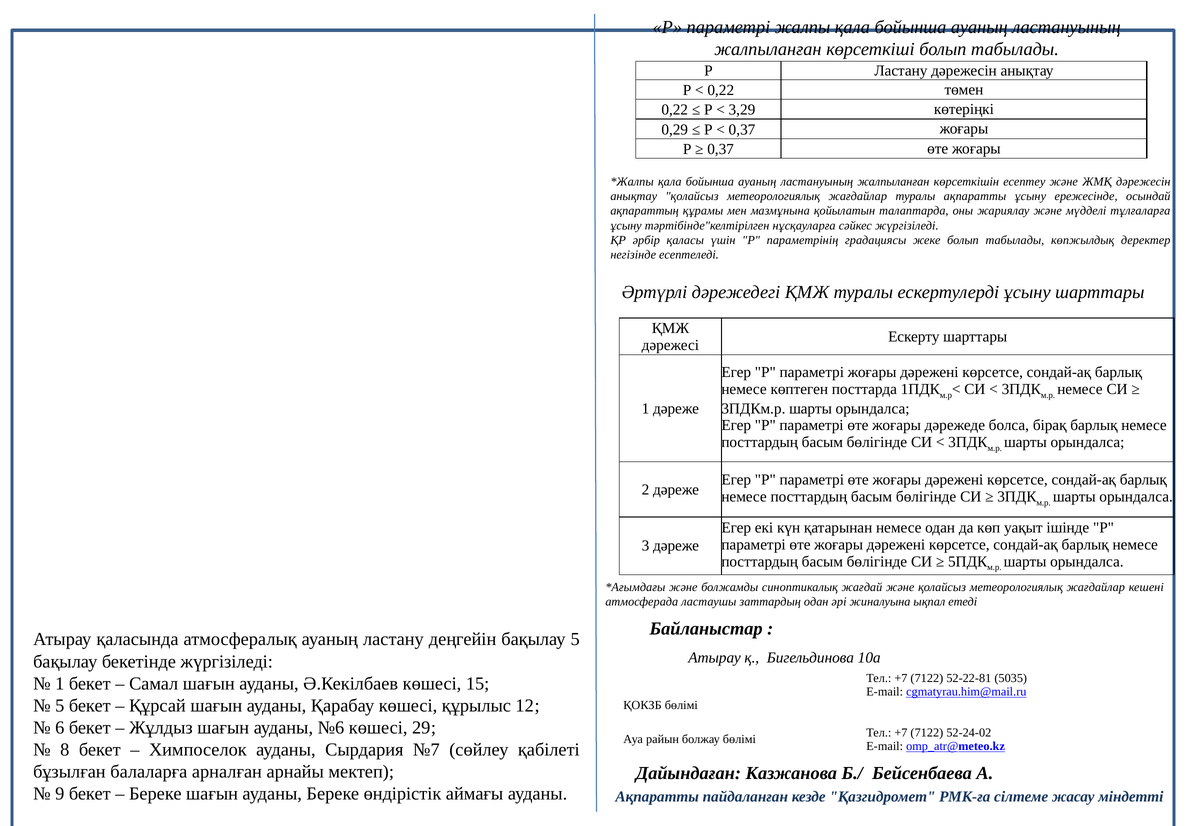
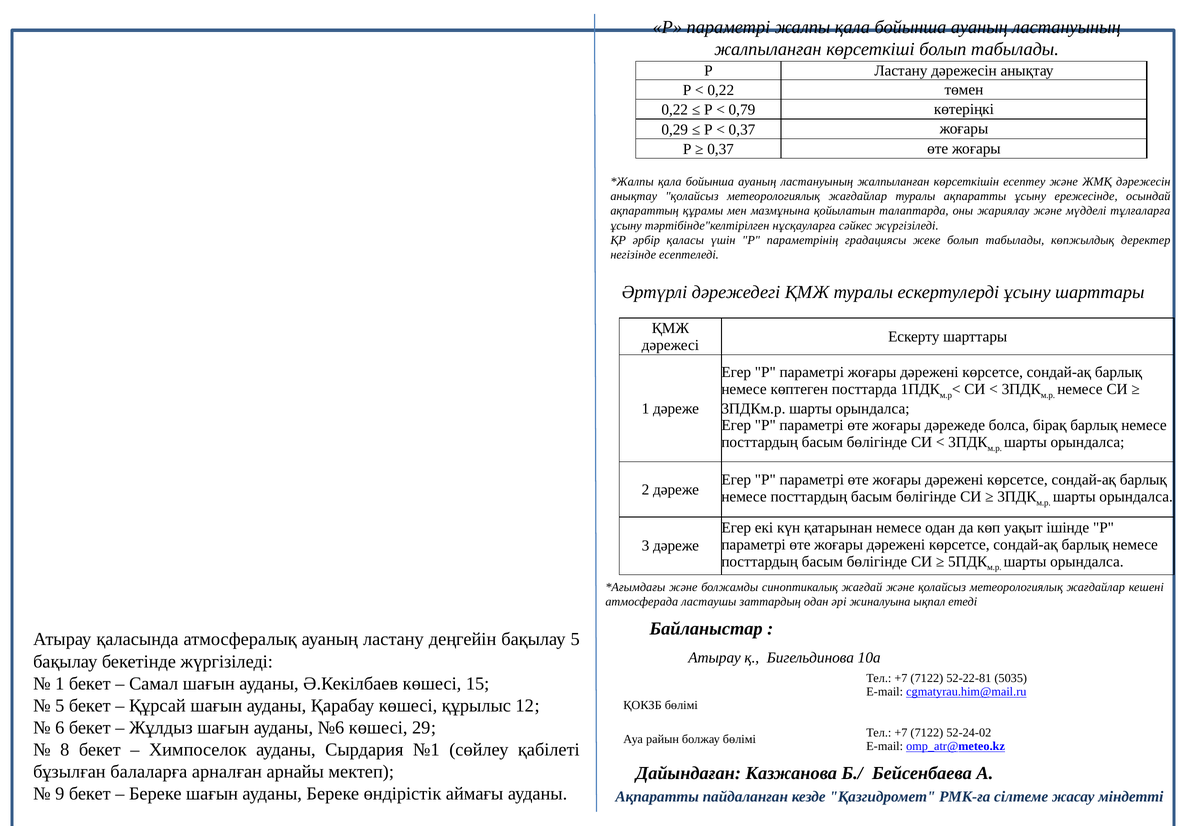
3,29: 3,29 -> 0,79 (742, 110)
№7: №7 -> №1 (426, 749)
